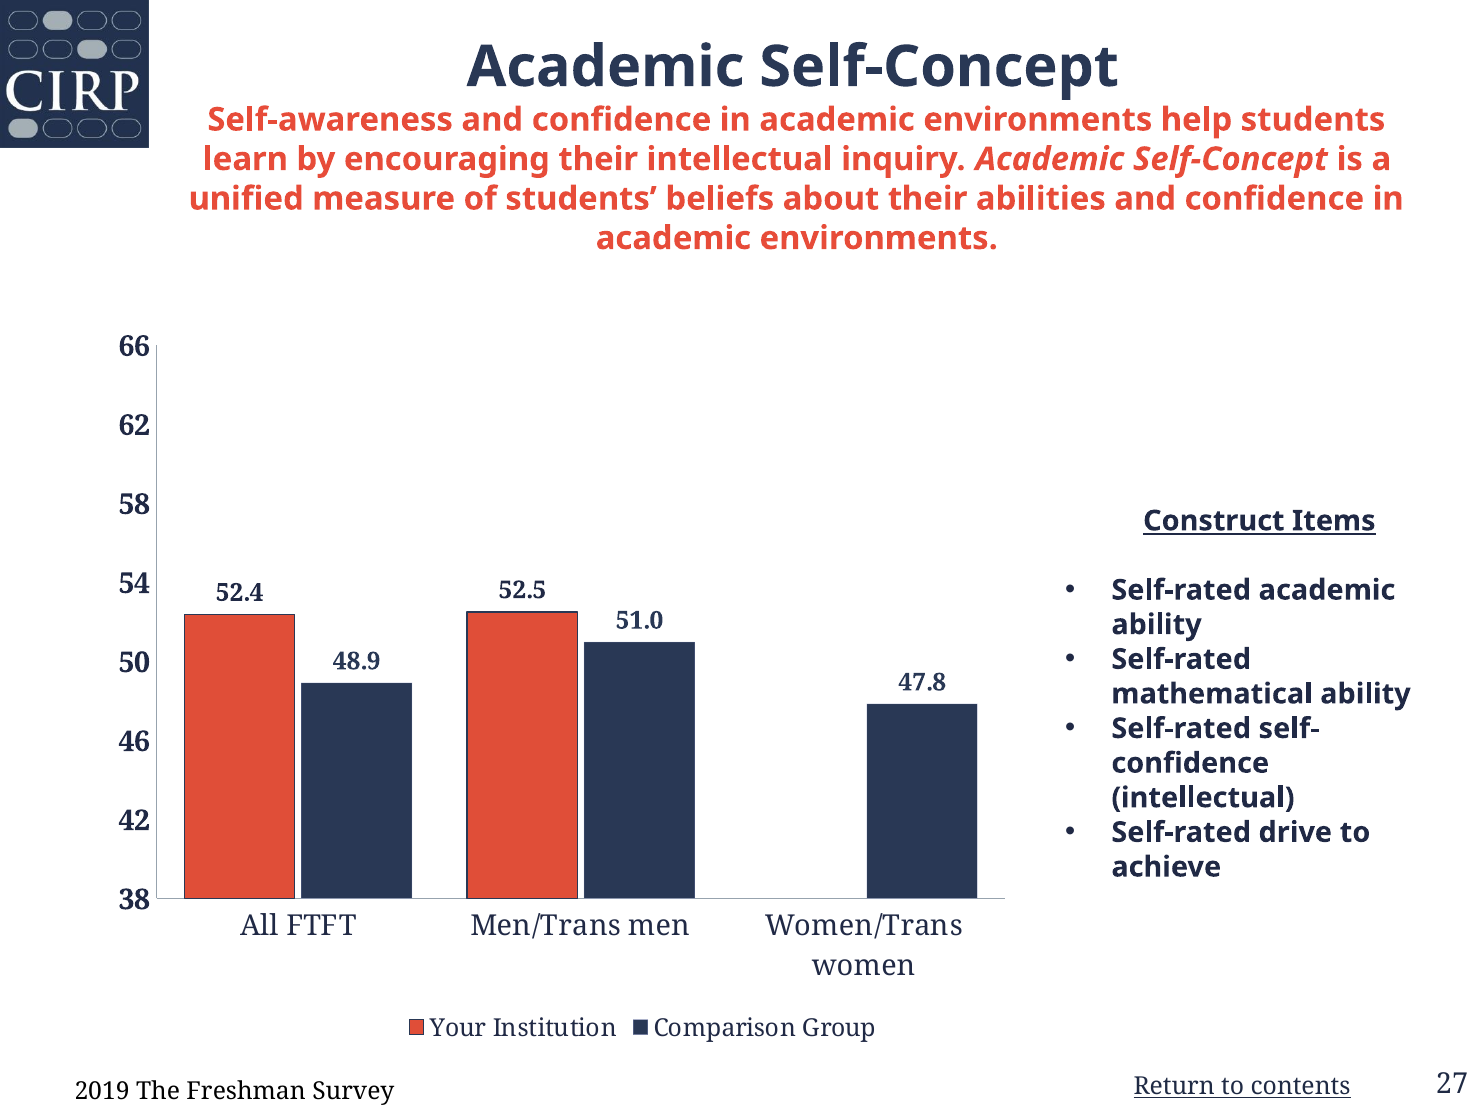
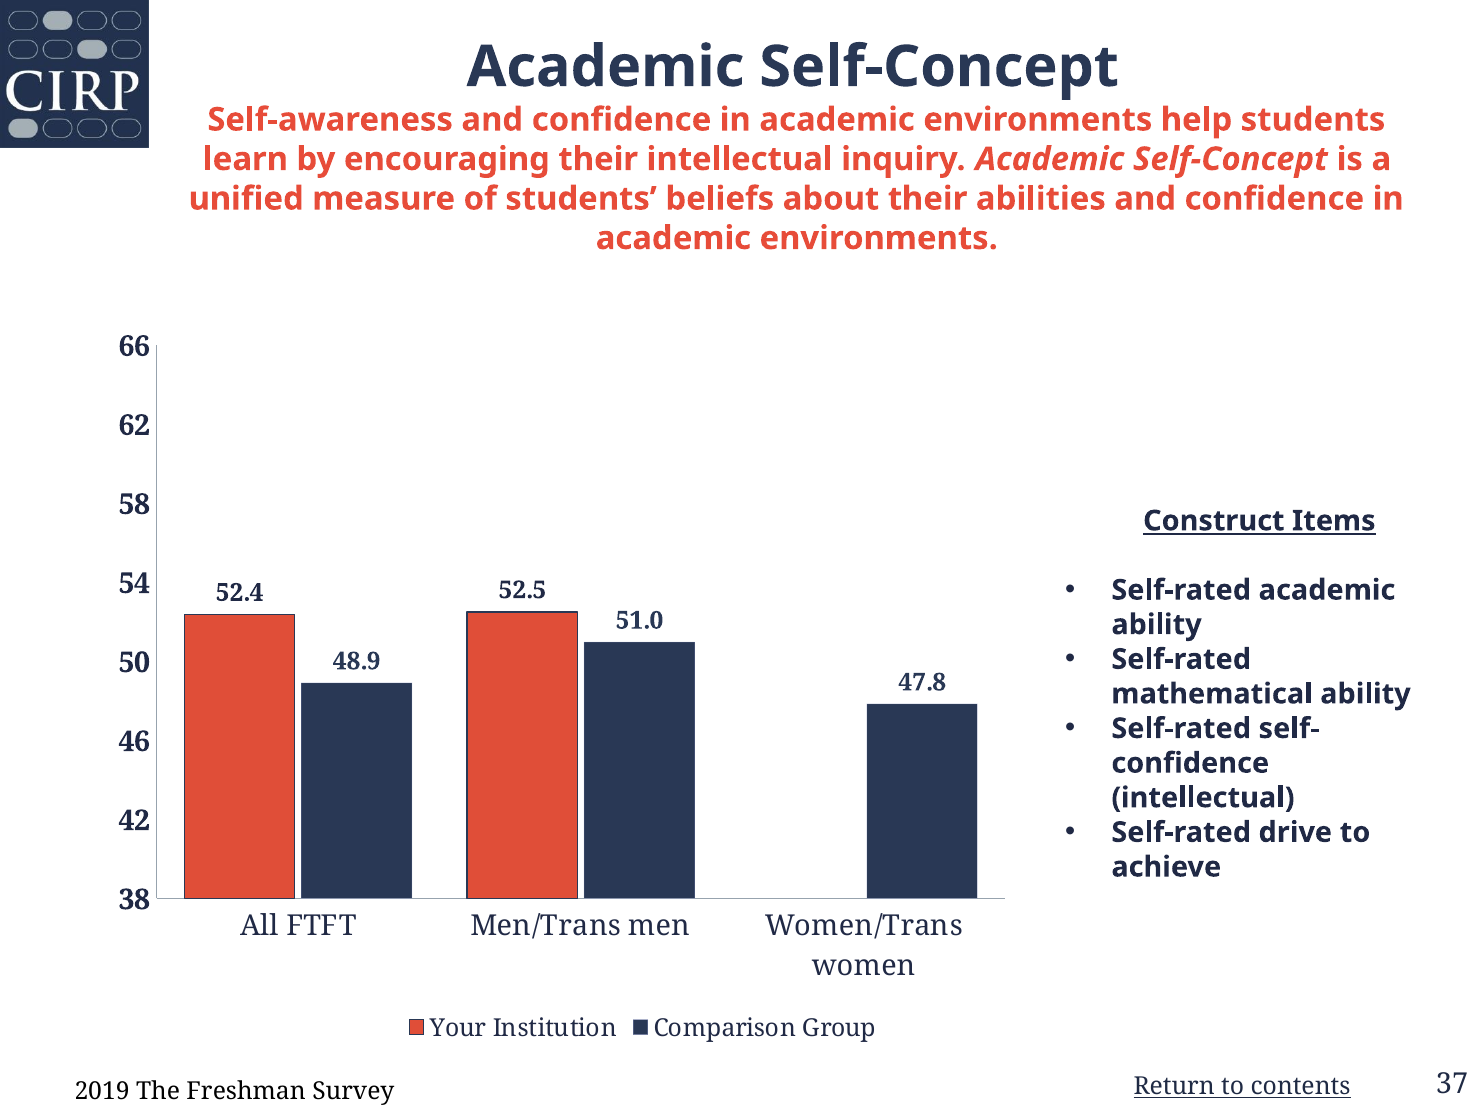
27: 27 -> 37 (1452, 1084)
